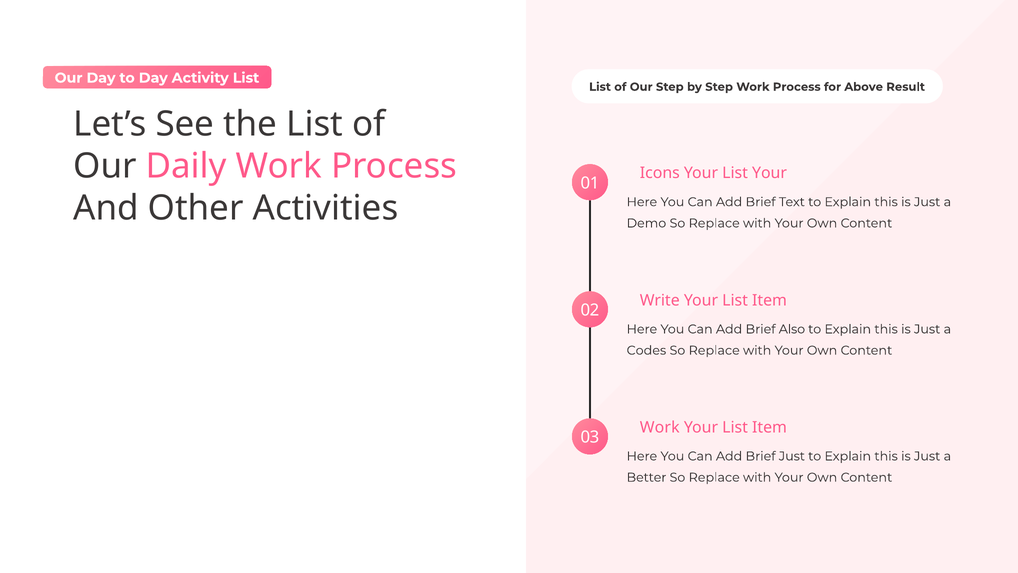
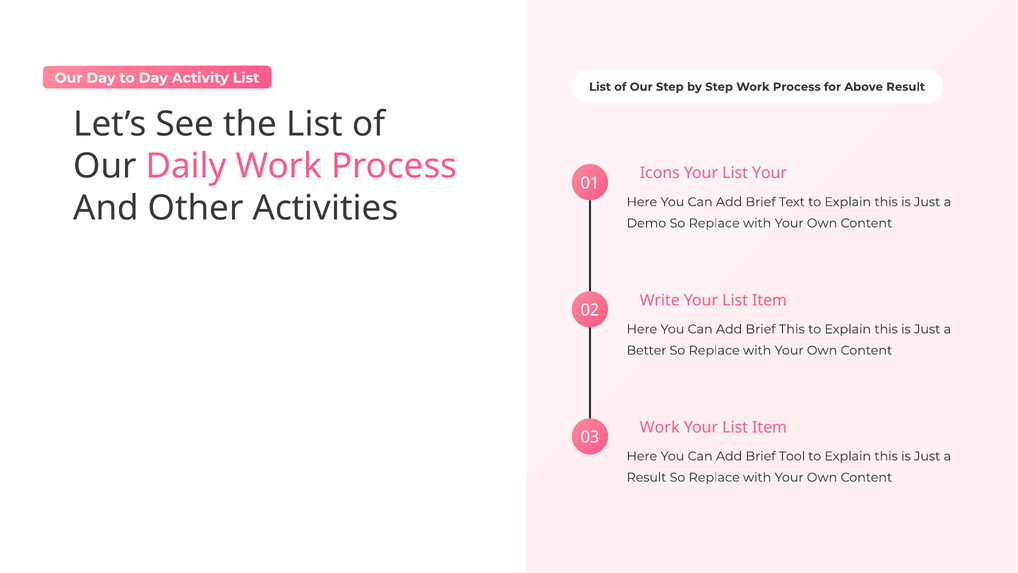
Brief Also: Also -> This (792, 329)
Codes: Codes -> Better (646, 350)
Brief Just: Just -> Tool (792, 456)
Better: Better -> Result (646, 477)
